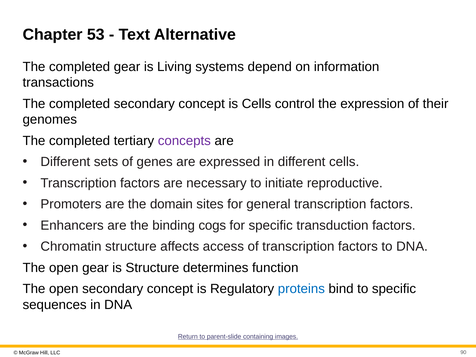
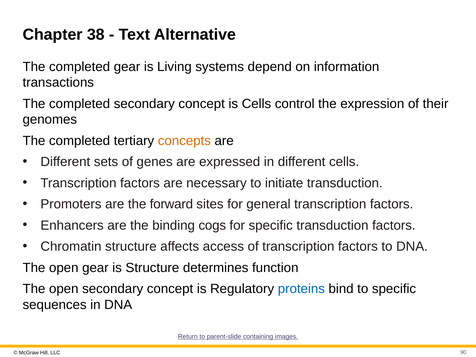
53: 53 -> 38 (96, 35)
concepts colour: purple -> orange (184, 141)
initiate reproductive: reproductive -> transduction (345, 183)
domain: domain -> forward (171, 204)
